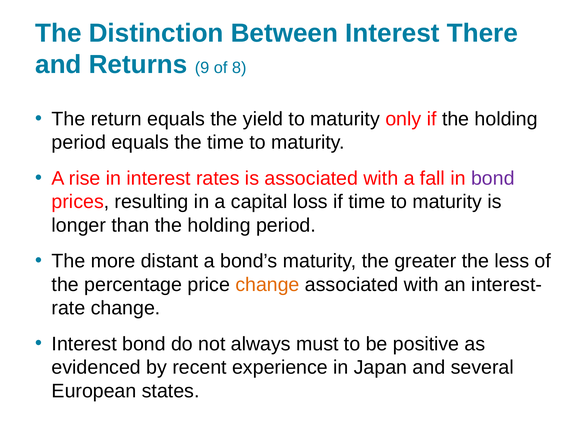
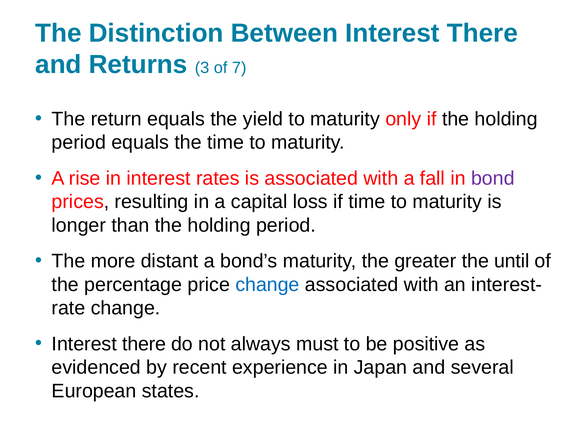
9: 9 -> 3 (202, 68)
8: 8 -> 7 (239, 68)
less: less -> until (512, 261)
change colour: orange -> blue (267, 284)
bond: bond -> there (144, 343)
